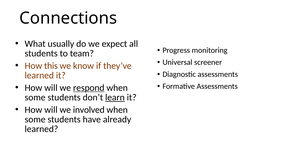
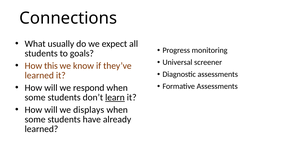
team: team -> goals (82, 53)
respond underline: present -> none (89, 88)
involved: involved -> displays (89, 109)
